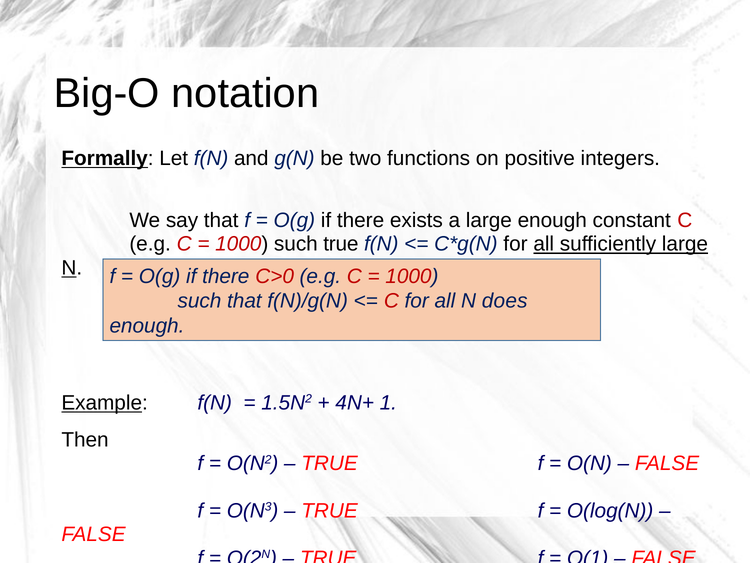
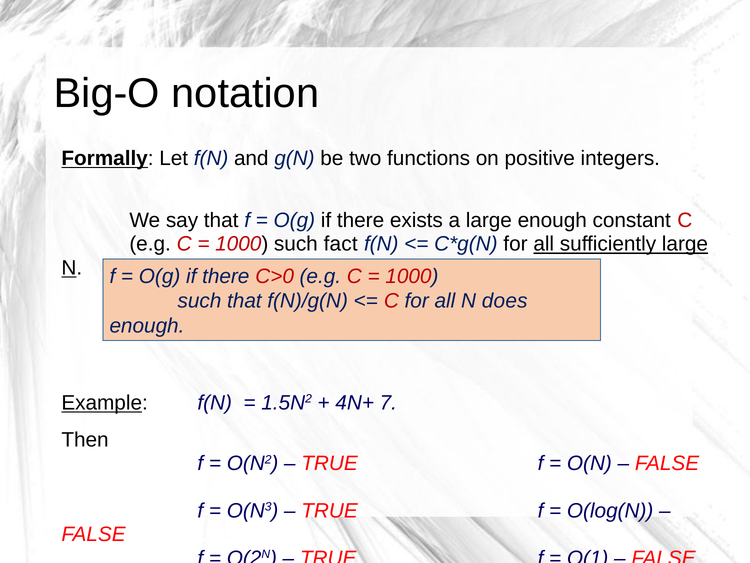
such true: true -> fact (341, 244)
1: 1 -> 7 (388, 402)
